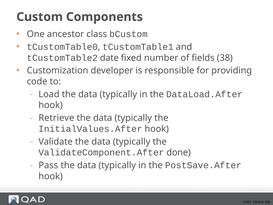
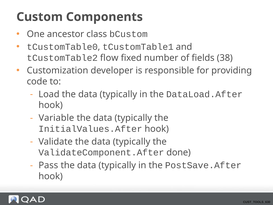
date: date -> flow (109, 58)
Retrieve: Retrieve -> Variable (56, 118)
